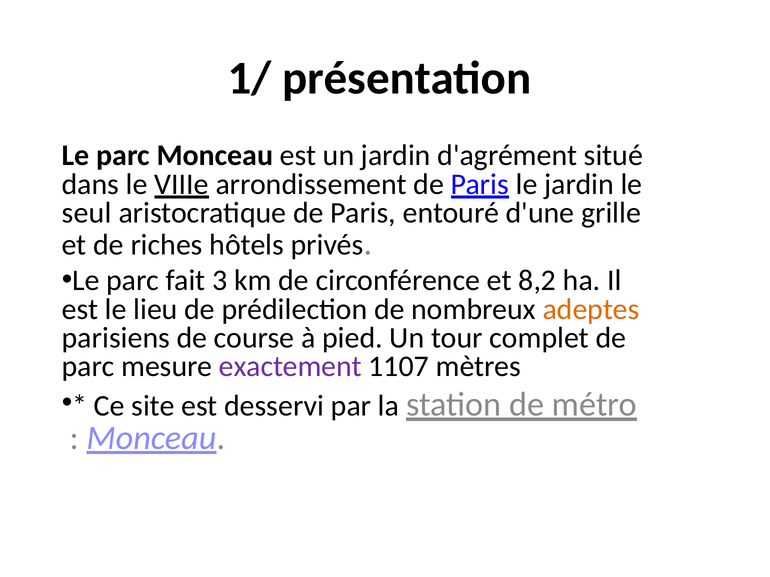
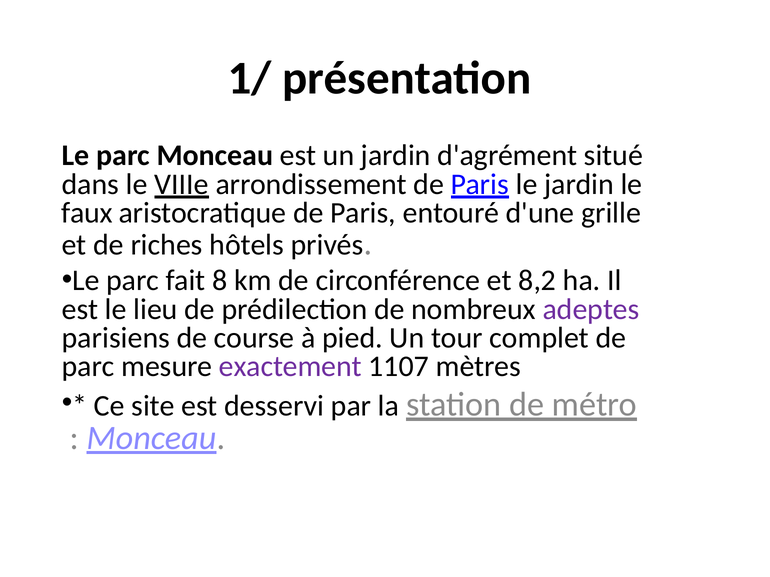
seul: seul -> faux (87, 213)
3: 3 -> 8 (220, 281)
adeptes colour: orange -> purple (591, 309)
